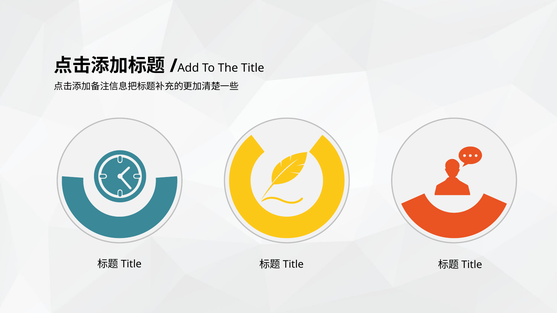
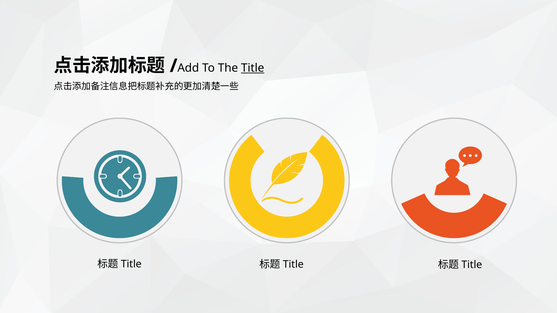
Title underline: none -> present (253, 68)
